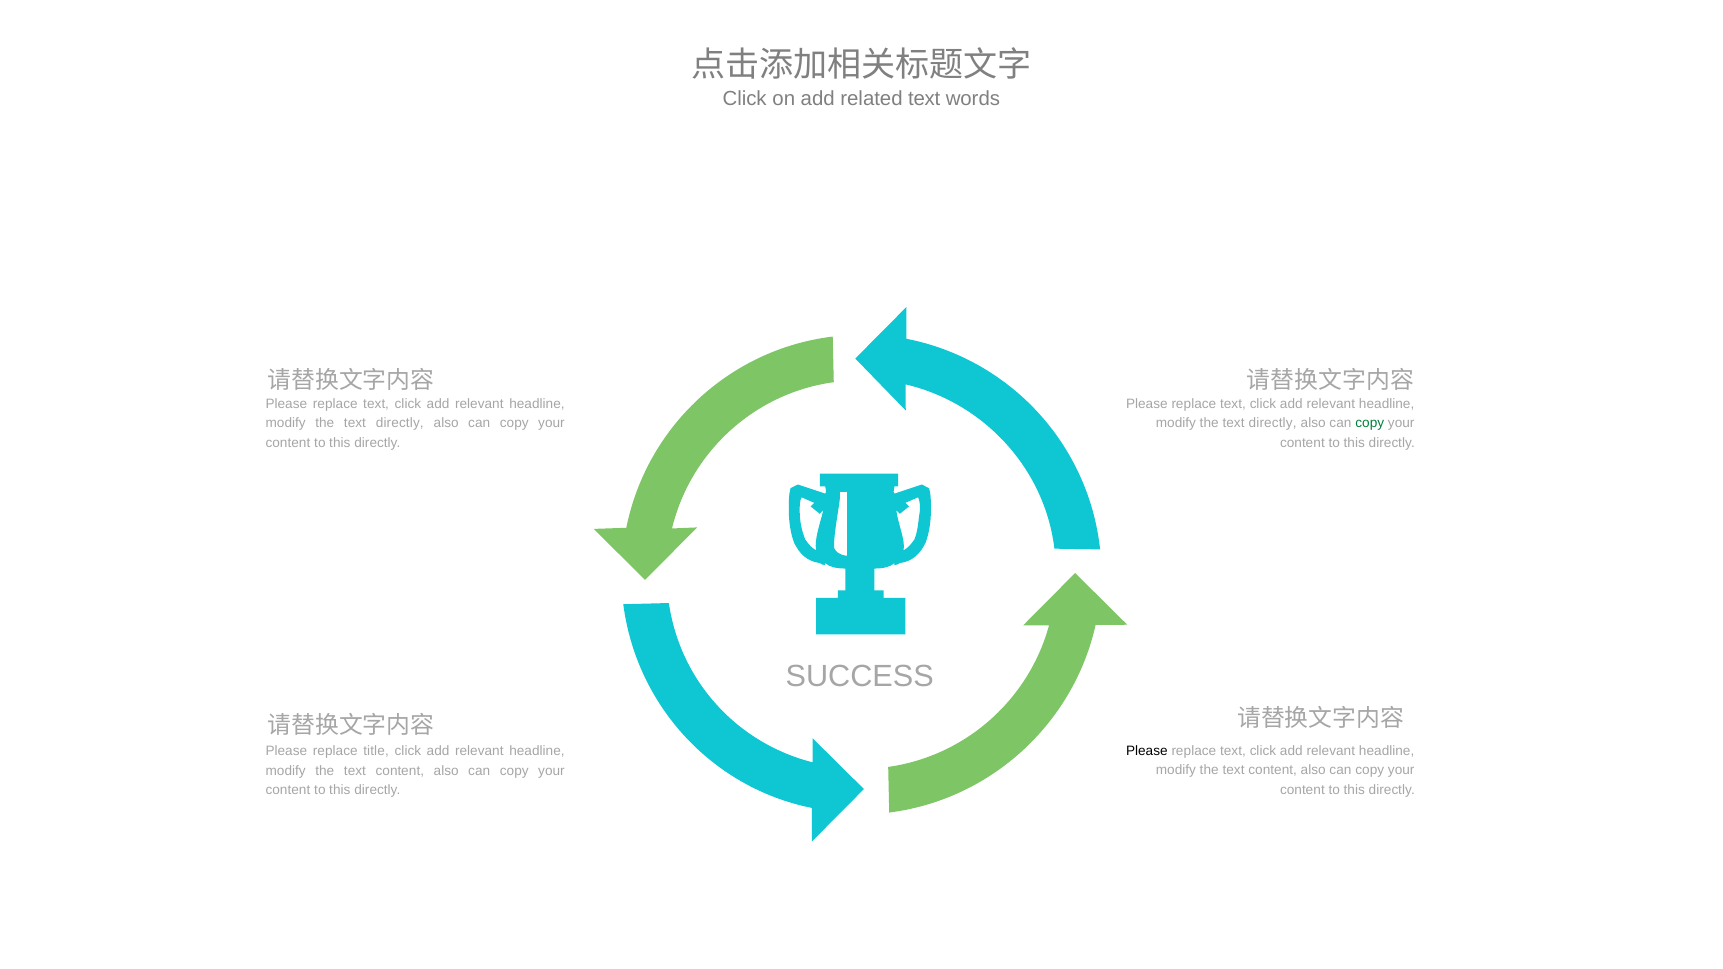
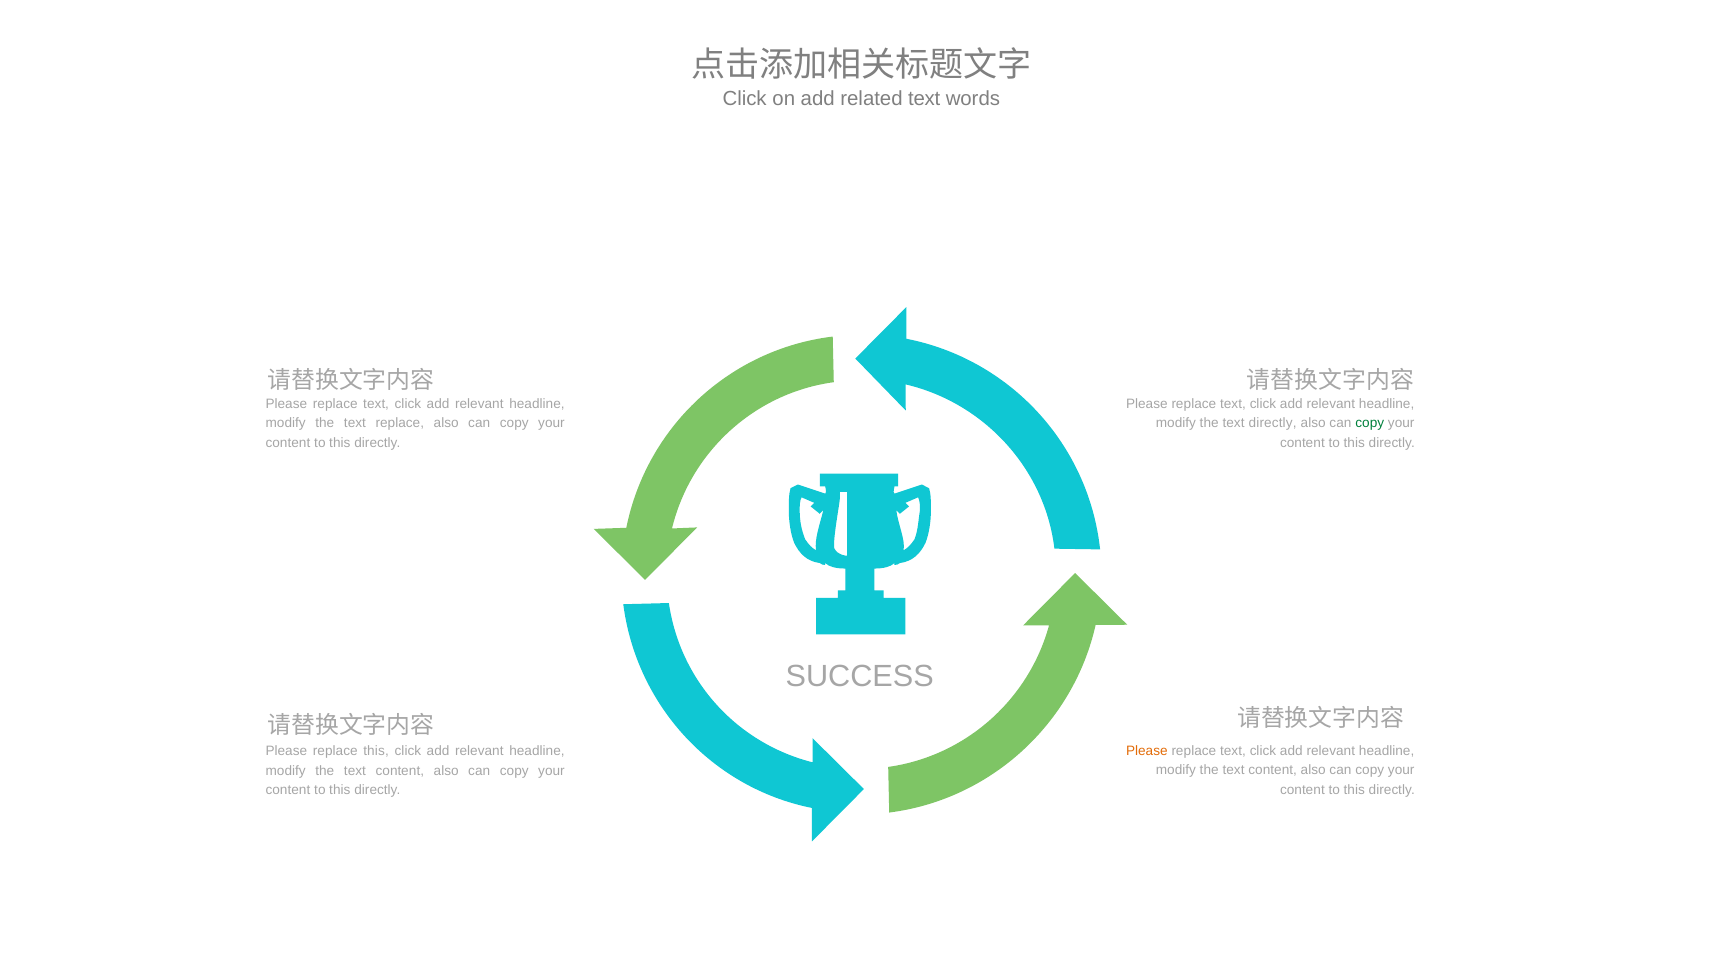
directly: directly -> replace (400, 423)
Please colour: black -> orange (1147, 751)
replace title: title -> this (376, 751)
